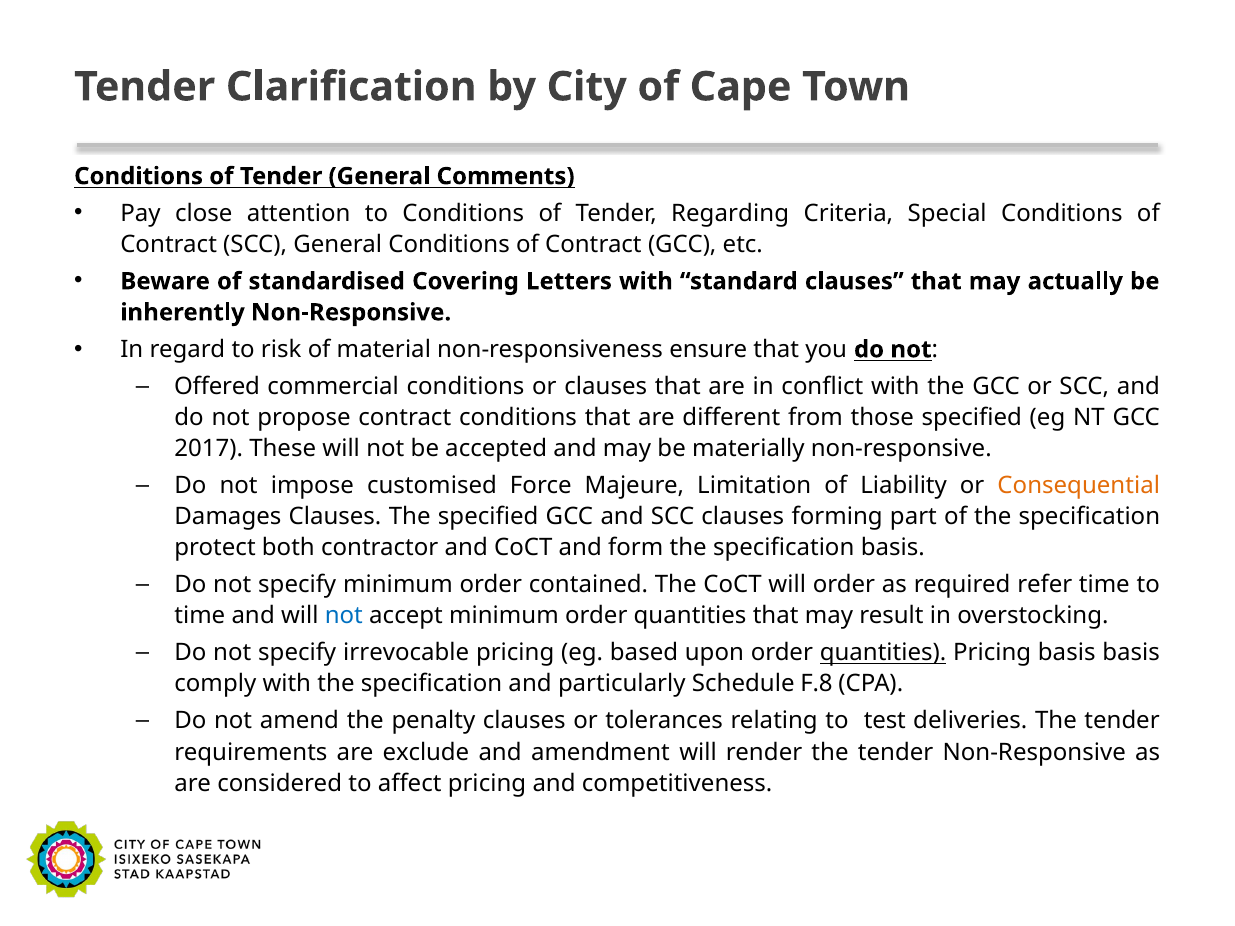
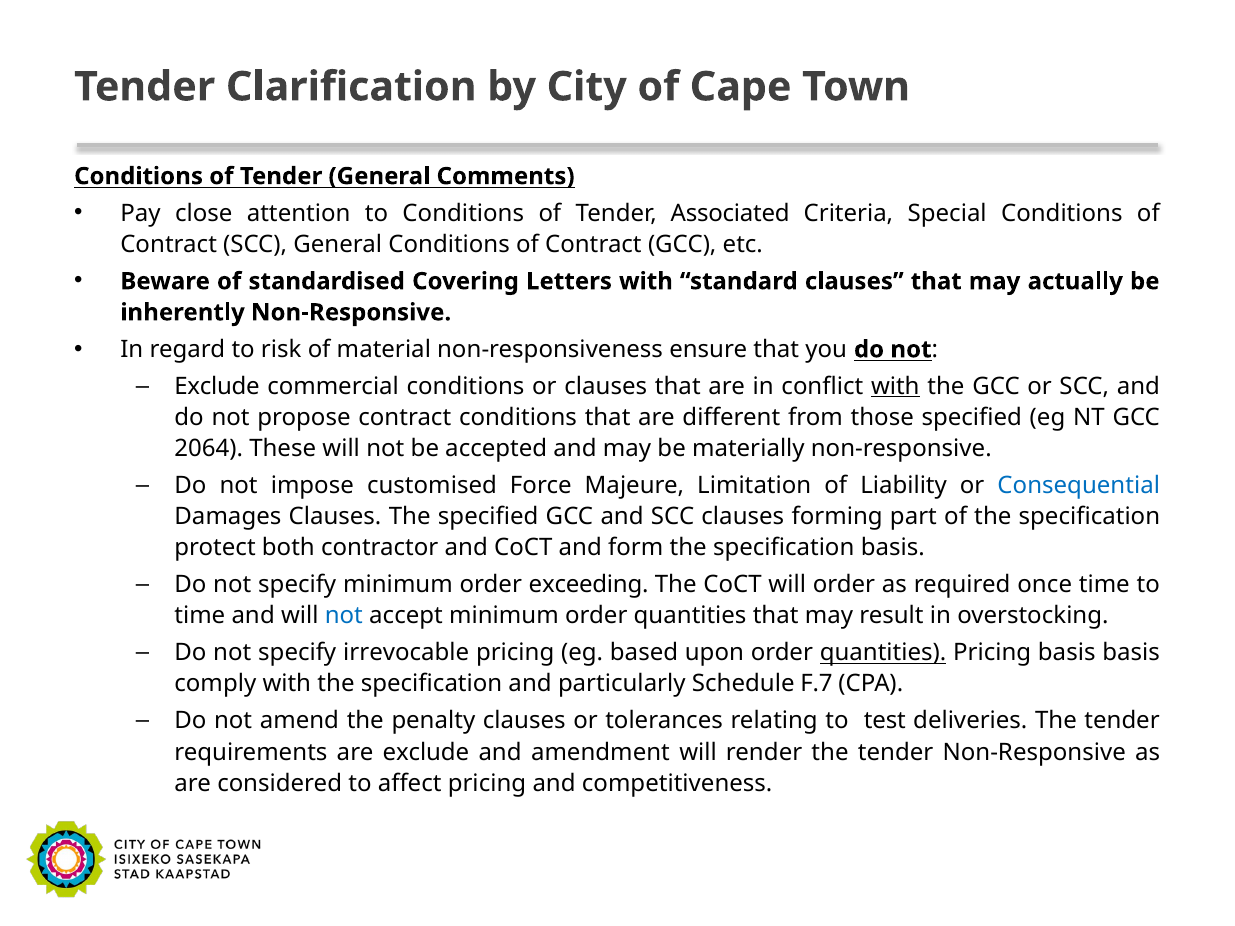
Regarding: Regarding -> Associated (730, 213)
Offered: Offered -> Exclude (217, 387)
with underline: none -> present (895, 387)
2017: 2017 -> 2064 (209, 449)
Consequential colour: orange -> blue (1079, 486)
contained: contained -> exceeding (589, 585)
refer: refer -> once (1045, 585)
F.8: F.8 -> F.7 (817, 684)
